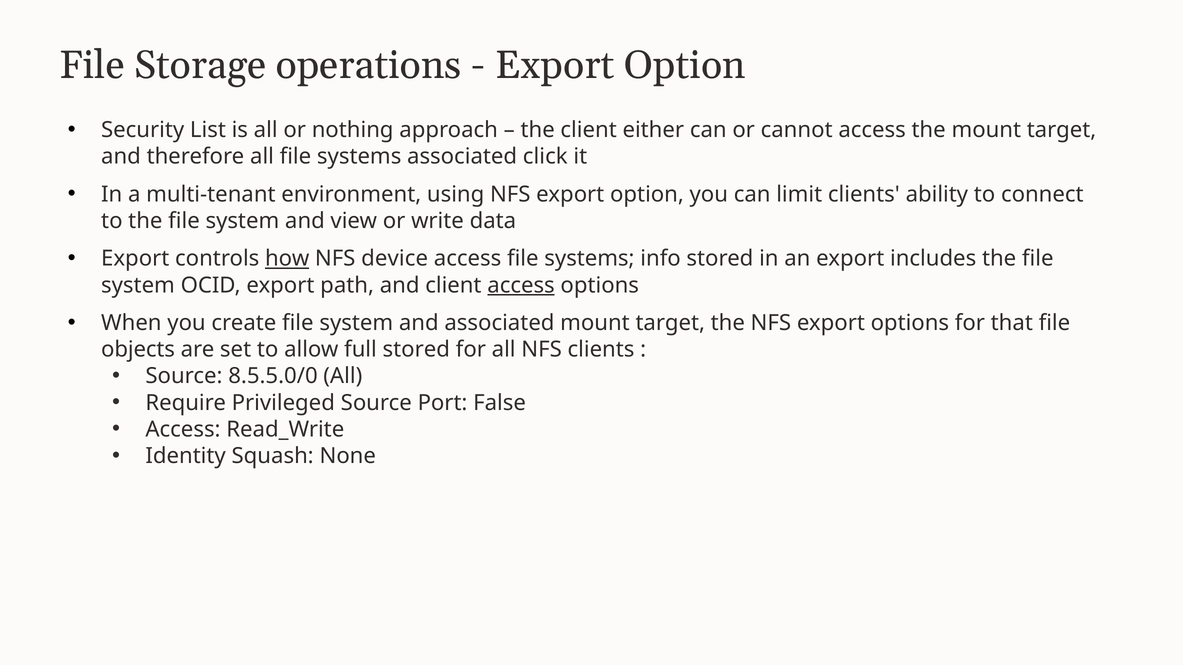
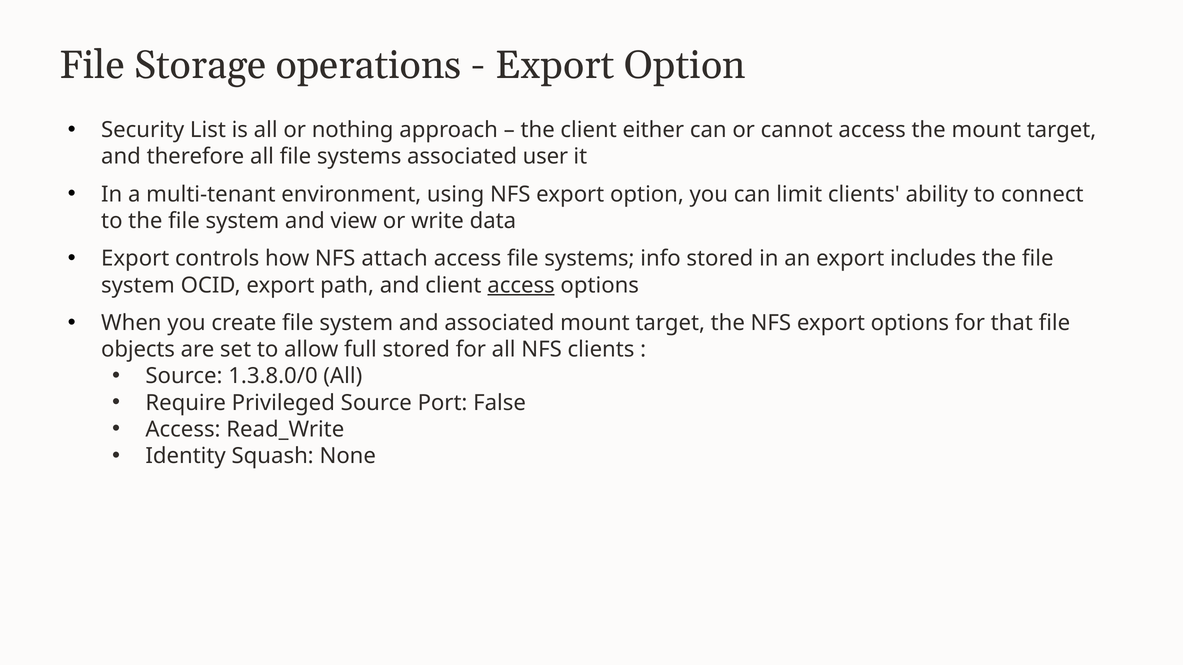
click: click -> user (545, 157)
how underline: present -> none (287, 259)
device: device -> attach (395, 259)
8.5.5.0/0: 8.5.5.0/0 -> 1.3.8.0/0 (273, 376)
